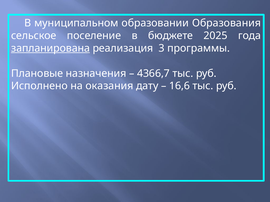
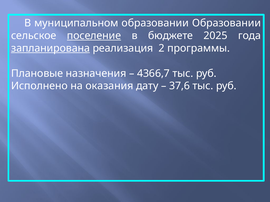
образовании Образования: Образования -> Образовании (226, 23)
поселение underline: none -> present (94, 36)
3: 3 -> 2 (162, 48)
16,6: 16,6 -> 37,6 (179, 86)
